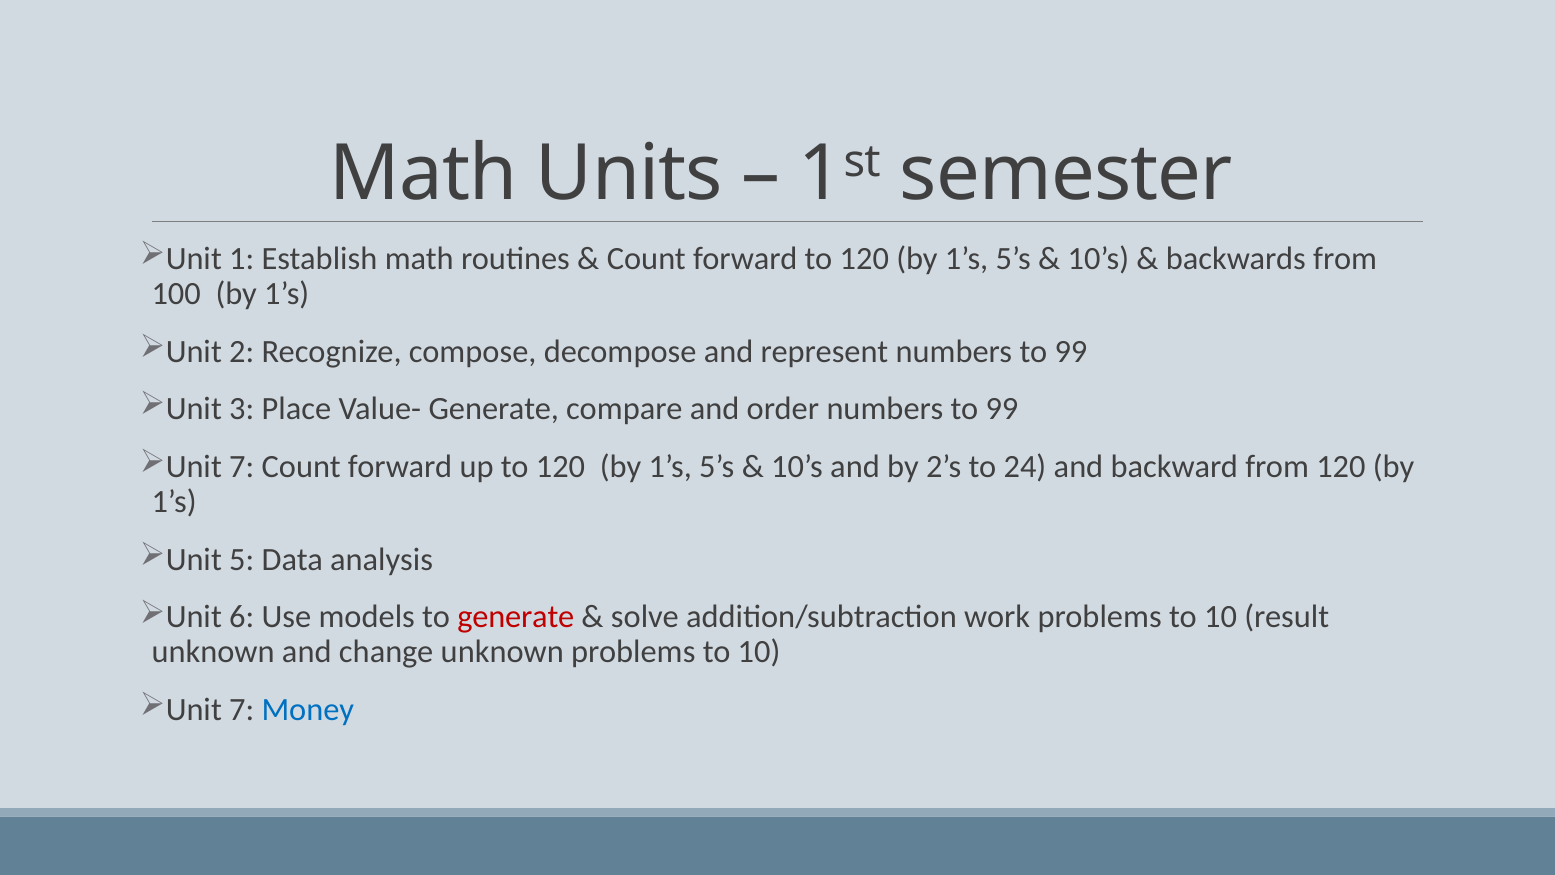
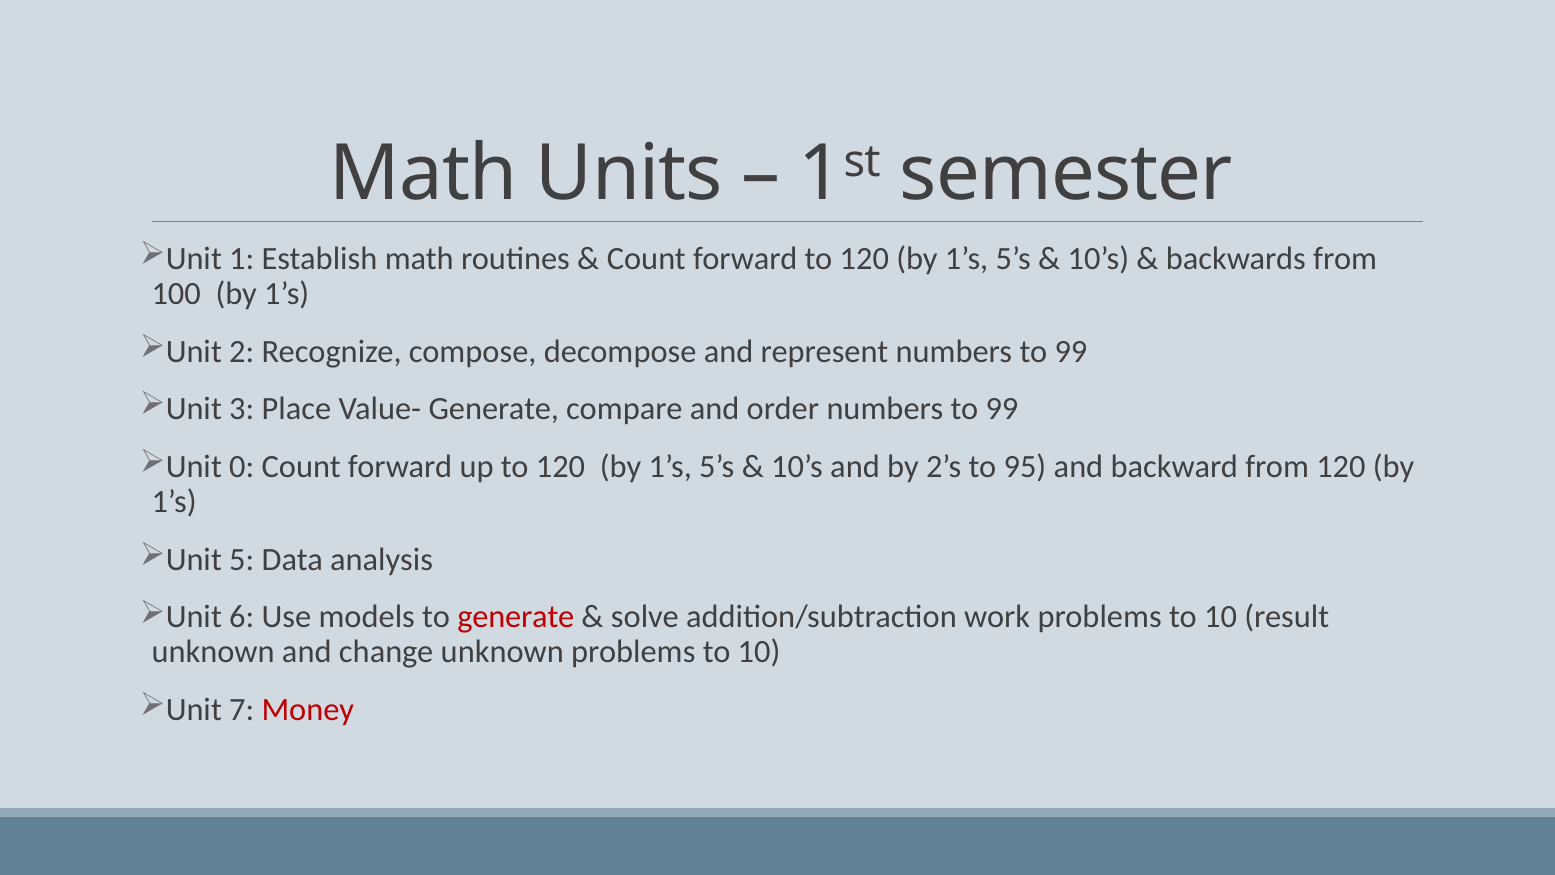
7: 7 -> 0 (242, 467)
24: 24 -> 95 (1025, 467)
Money colour: blue -> red (308, 710)
